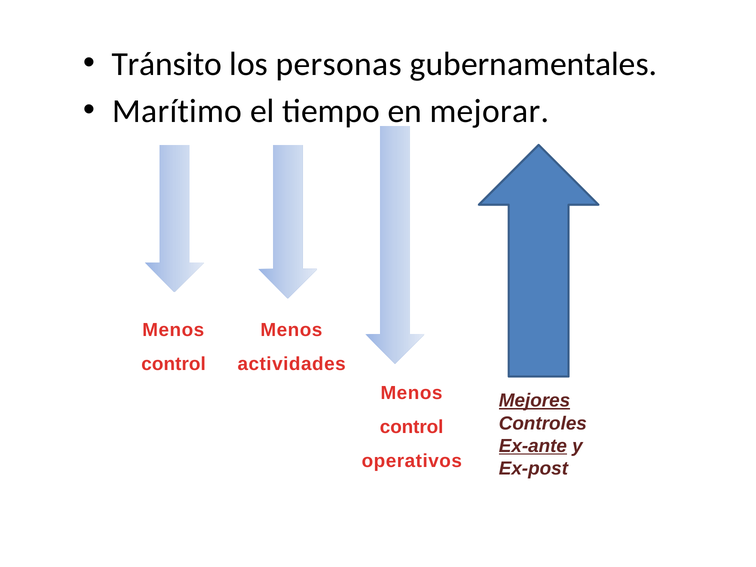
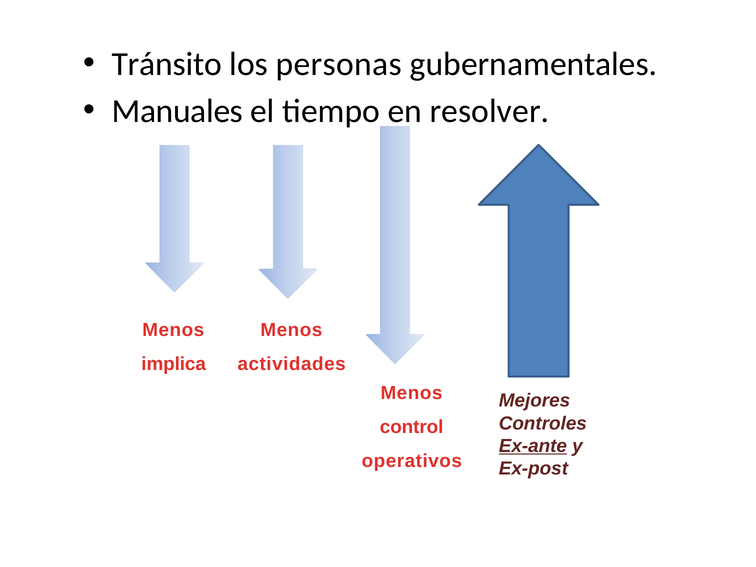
Marítimo: Marítimo -> Manuales (177, 111)
mejorar: mejorar -> resolver (489, 111)
control: control -> implica (174, 364)
Mejores underline: present -> none (534, 401)
